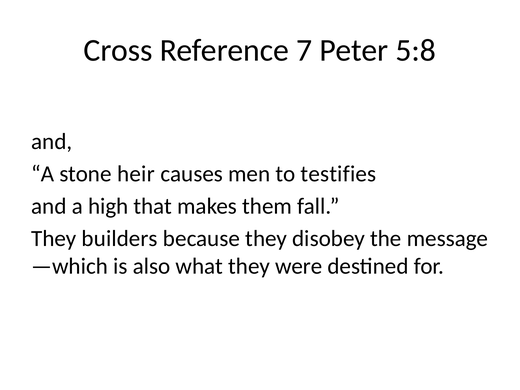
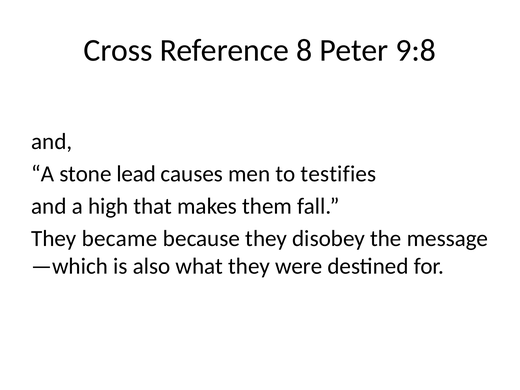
7: 7 -> 8 (304, 50)
5:8: 5:8 -> 9:8 (416, 50)
heir: heir -> lead (136, 174)
builders: builders -> became (120, 239)
